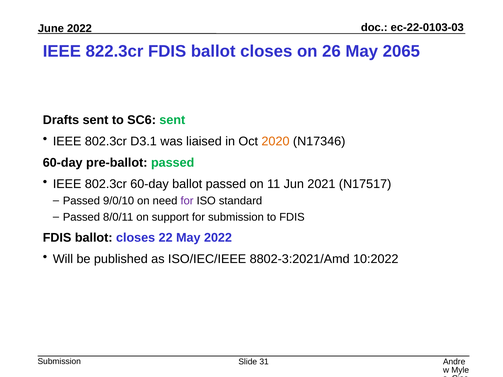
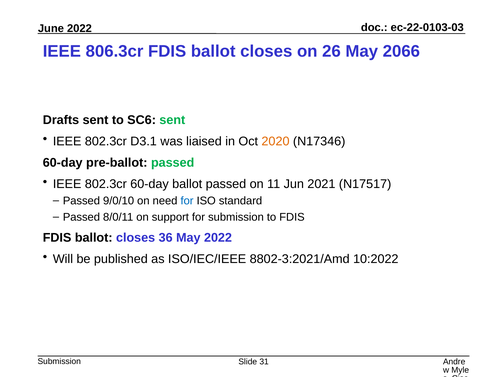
822.3cr: 822.3cr -> 806.3cr (115, 51)
2065: 2065 -> 2066 (401, 51)
for colour: purple -> blue (187, 201)
22: 22 -> 36 (166, 238)
